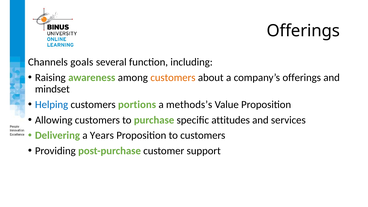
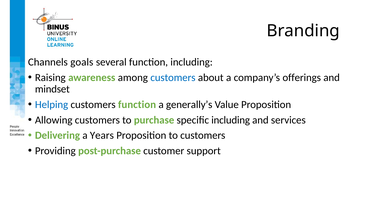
Offerings: Offerings -> Branding (303, 31)
customers colour: orange -> blue (173, 78)
customers portions: portions -> function (137, 105)
methods’s: methods’s -> generally’s (189, 105)
specific attitudes: attitudes -> including (231, 120)
